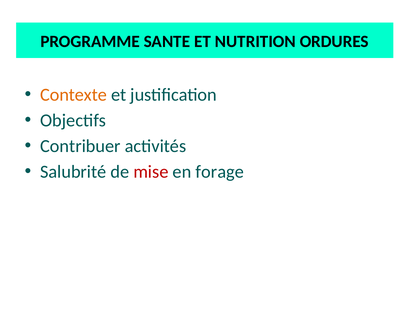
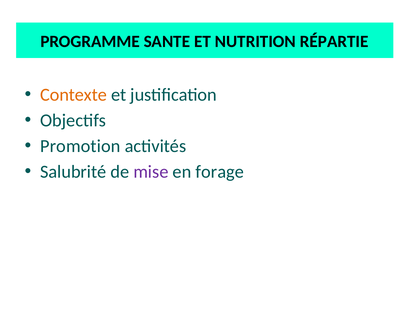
ORDURES: ORDURES -> RÉPARTIE (334, 41)
Contribuer: Contribuer -> Promotion (80, 146)
mise colour: red -> purple (151, 172)
